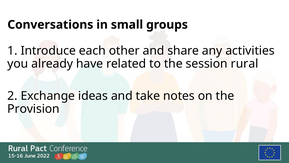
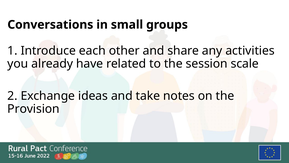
rural: rural -> scale (245, 64)
